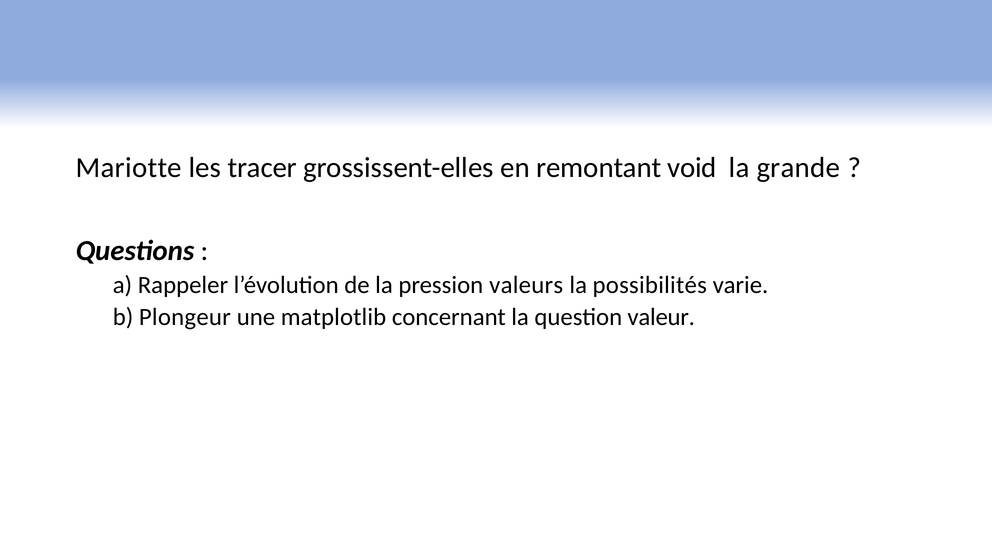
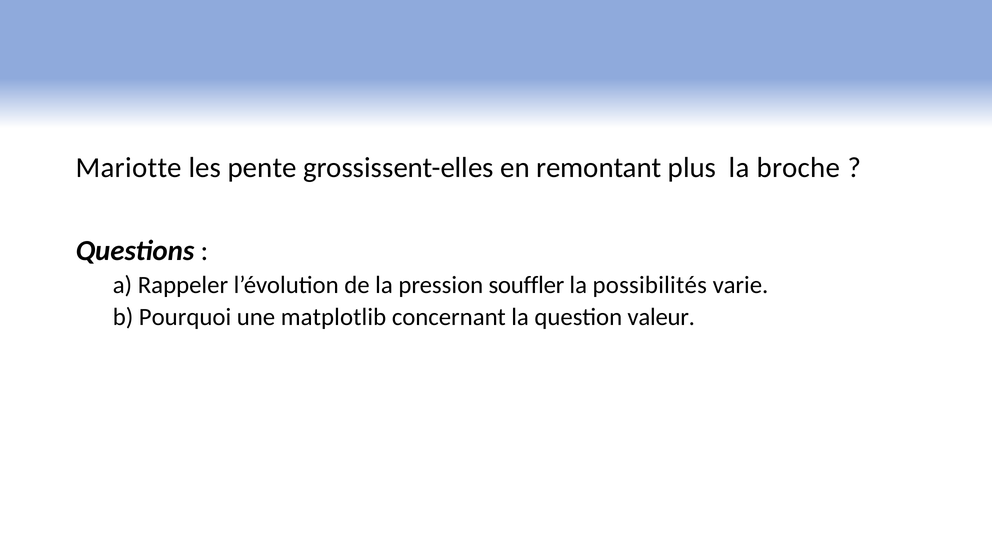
tracer: tracer -> pente (262, 168)
void: void -> plus (692, 168)
grande: grande -> broche (798, 168)
valeurs: valeurs -> souffler (526, 285)
Plongeur: Plongeur -> Pourquoi (185, 317)
